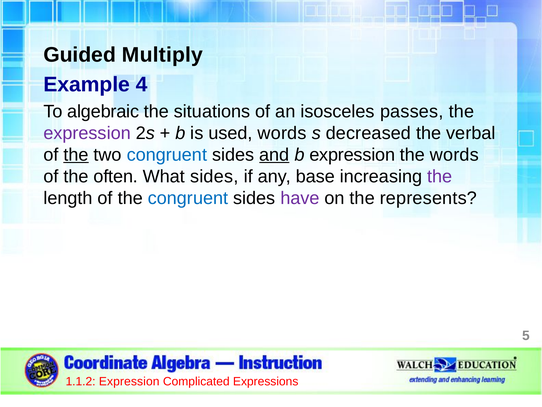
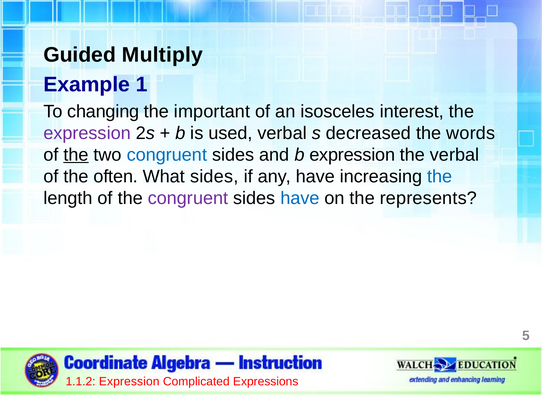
4: 4 -> 1 (142, 84)
algebraic: algebraic -> changing (103, 111)
situations: situations -> important (212, 111)
passes: passes -> interest (412, 111)
used words: words -> verbal (282, 133)
verbal: verbal -> words (471, 133)
and underline: present -> none (274, 155)
the words: words -> verbal (455, 155)
any base: base -> have (315, 176)
the colour: purple -> blue (440, 176)
congruent colour: blue -> purple (188, 198)
have colour: purple -> blue (300, 198)
